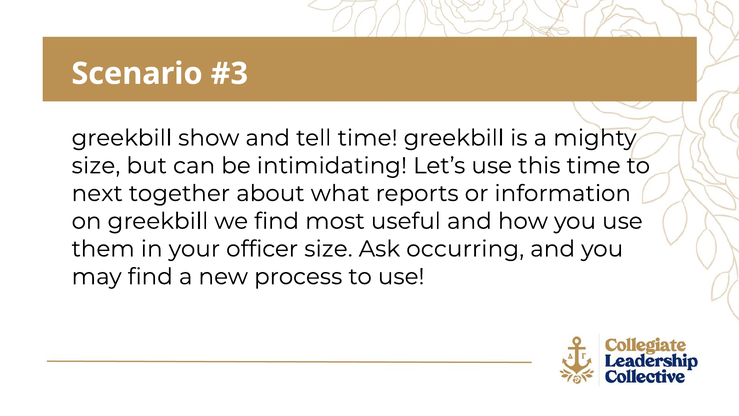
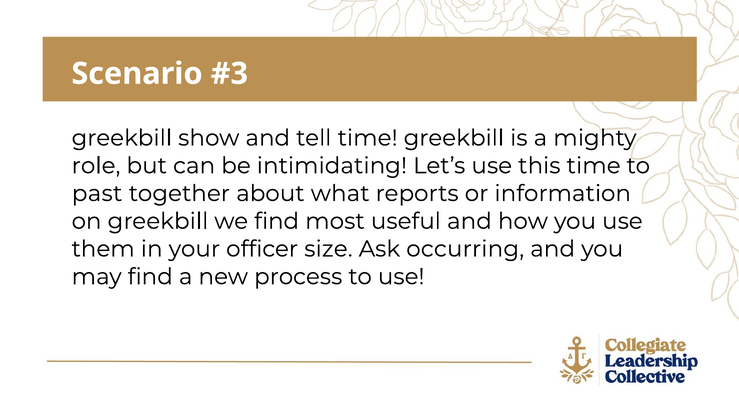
size: size -> role (96, 166)
next: next -> past (97, 193)
